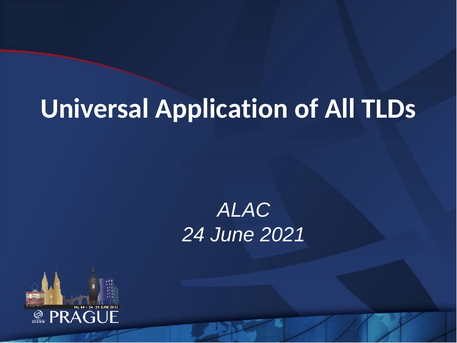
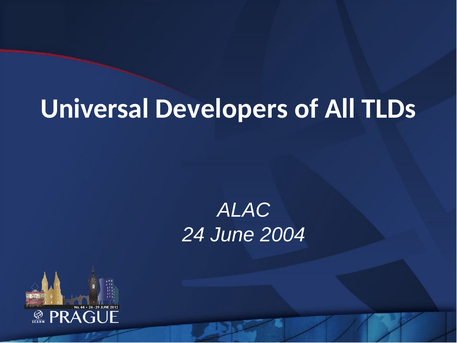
Application: Application -> Developers (222, 109)
2021: 2021 -> 2004 (283, 234)
